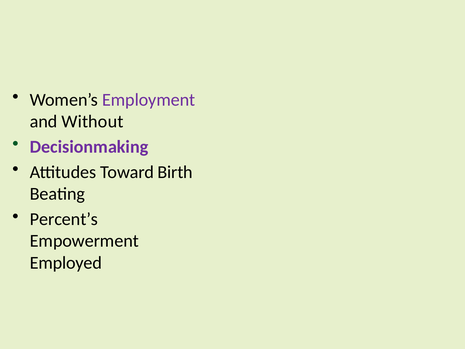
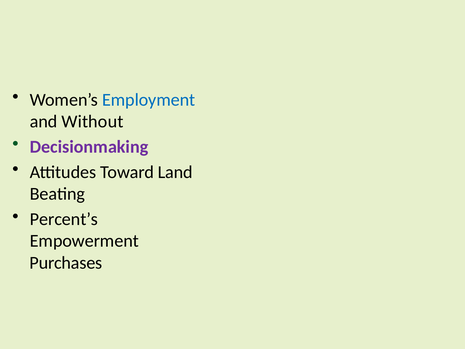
Employment colour: purple -> blue (149, 100)
Birth: Birth -> Land (175, 172)
Employed: Employed -> Purchases (66, 263)
